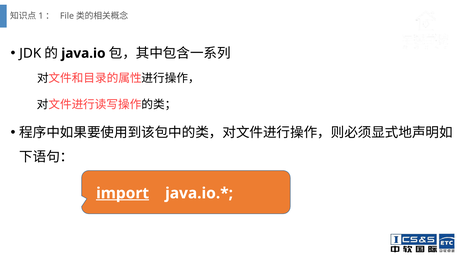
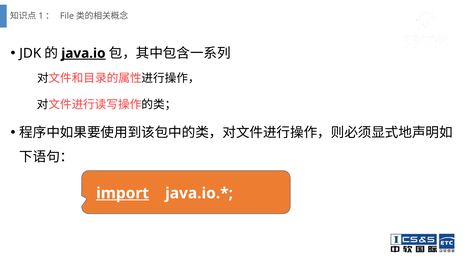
java.io underline: none -> present (83, 53)
